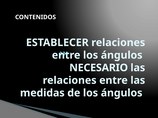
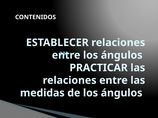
NECESARIO: NECESARIO -> PRACTICAR (99, 68)
